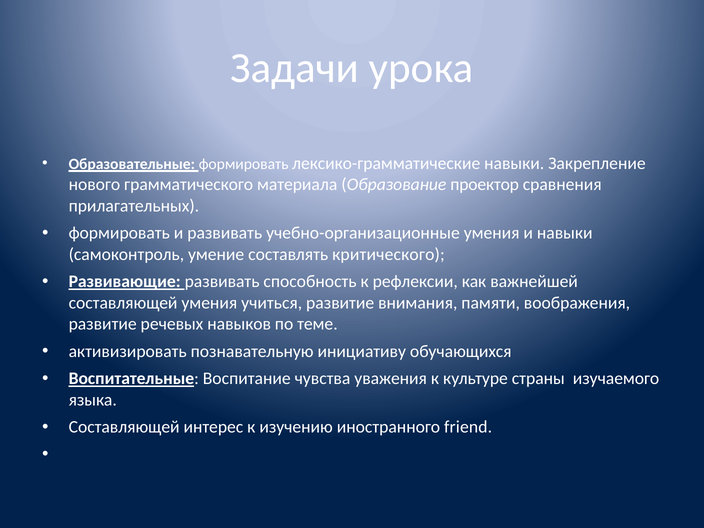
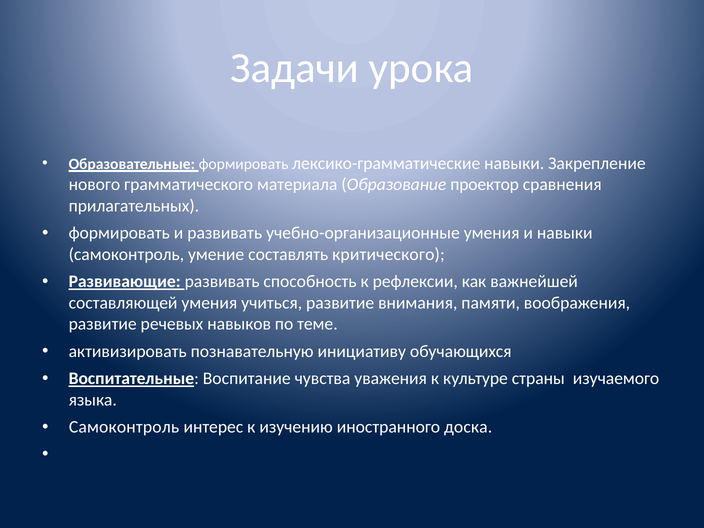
Составляющей: Составляющей -> Самоконтроль (124, 427)
friend: friend -> доска (468, 427)
